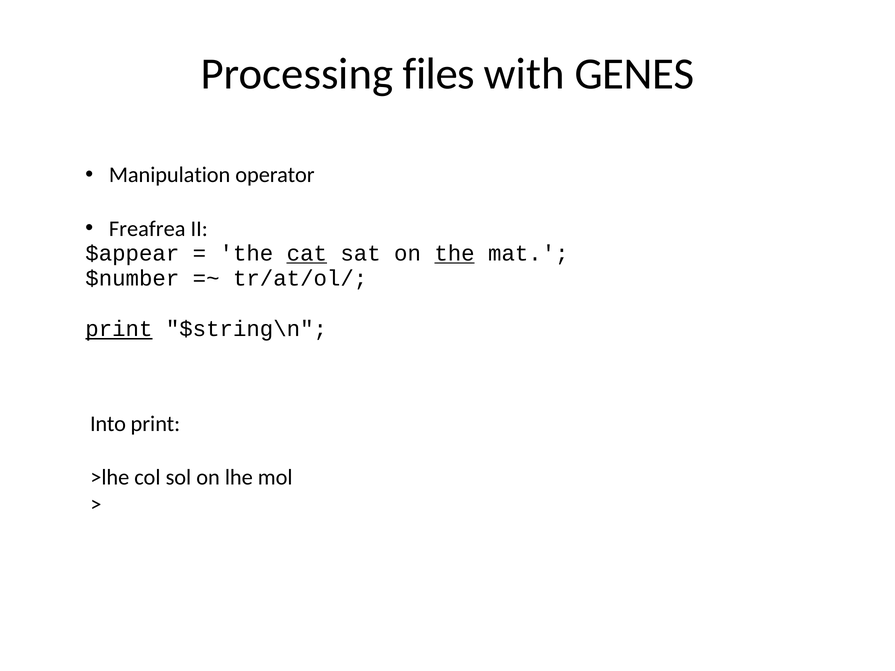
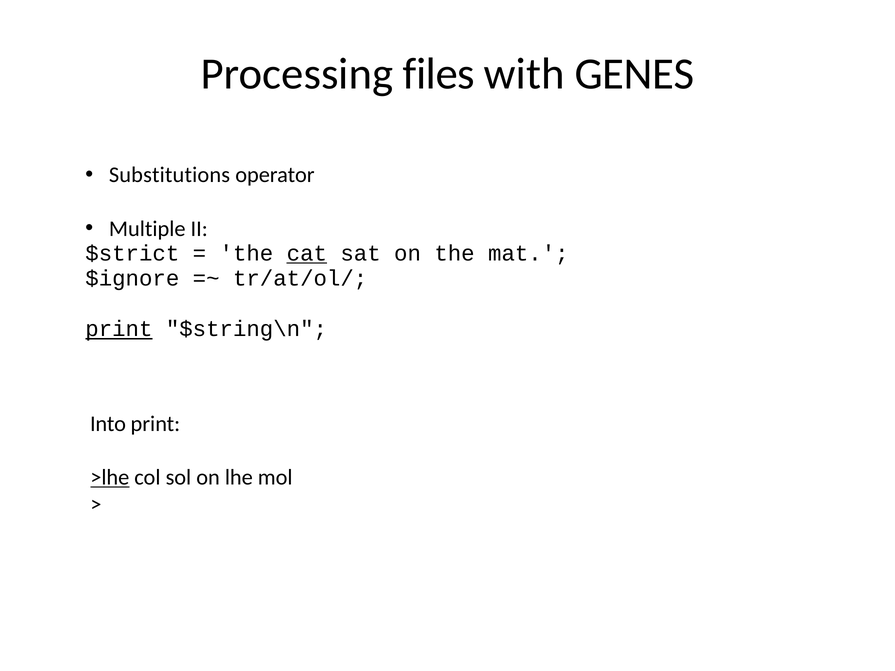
Manipulation: Manipulation -> Substitutions (169, 175)
Freafrea: Freafrea -> Multiple (147, 229)
$appear: $appear -> $strict (132, 253)
the underline: present -> none (455, 253)
$number: $number -> $ignore (132, 279)
>lhe underline: none -> present (110, 478)
